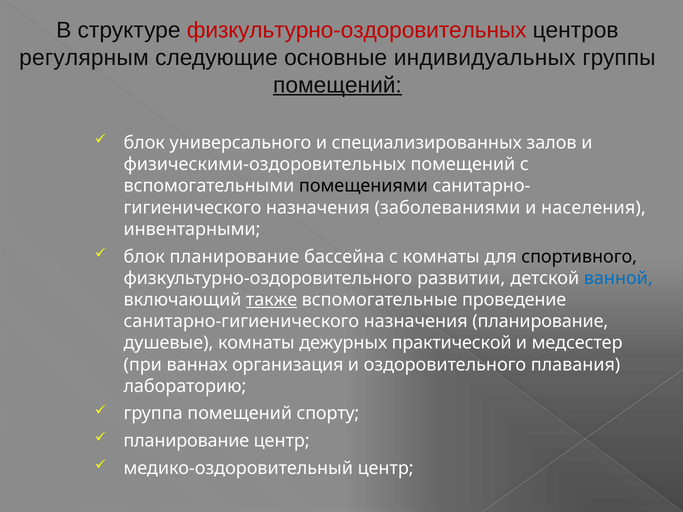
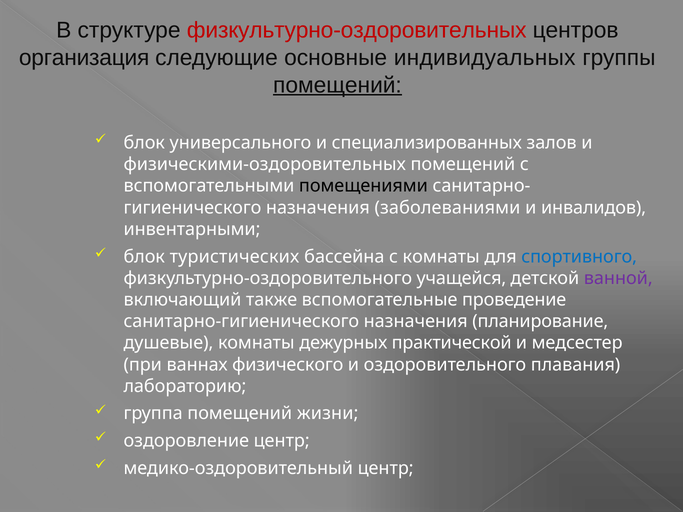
регулярным: регулярным -> организация (84, 58)
населения: населения -> инвалидов (594, 208)
блок планирование: планирование -> туристических (234, 257)
спортивного colour: black -> blue (579, 257)
развитии: развитии -> учащейся (461, 278)
ванной colour: blue -> purple (618, 278)
также underline: present -> none (272, 300)
организация: организация -> физического (288, 365)
спорту: спорту -> жизни (328, 414)
планирование: планирование -> оздоровление (186, 441)
